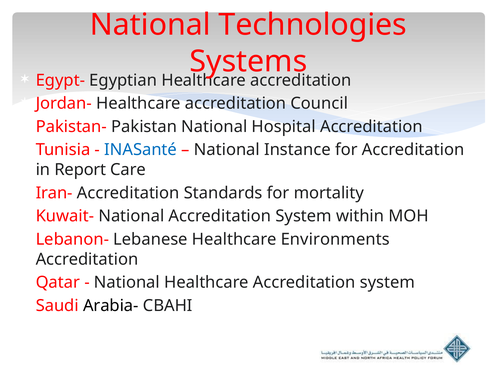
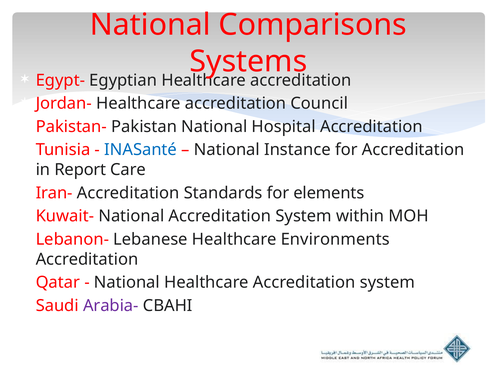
Technologies: Technologies -> Comparisons (313, 25)
mortality: mortality -> elements (329, 193)
Arabia- colour: black -> purple (111, 305)
